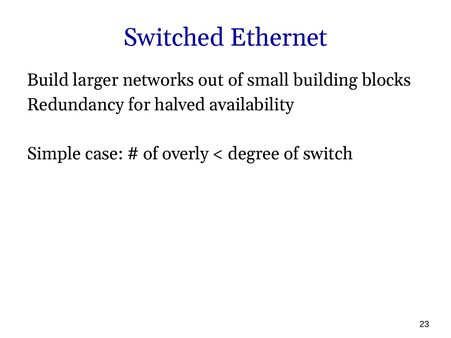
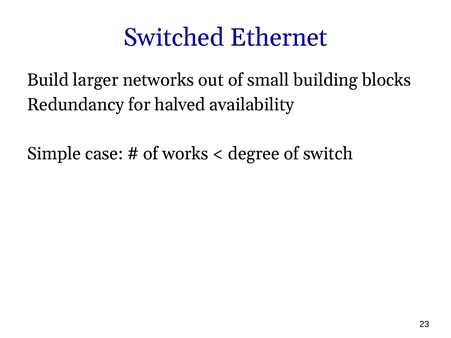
overly: overly -> works (185, 154)
